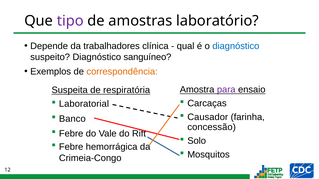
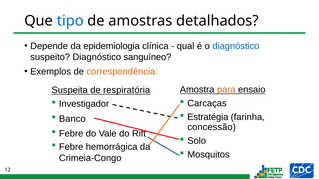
tipo colour: purple -> blue (70, 21)
laboratório: laboratório -> detalhados (217, 21)
trabalhadores: trabalhadores -> epidemiologia (112, 46)
para colour: purple -> orange (226, 90)
Laboratorial: Laboratorial -> Investigador (84, 104)
Causador: Causador -> Estratégia (208, 117)
